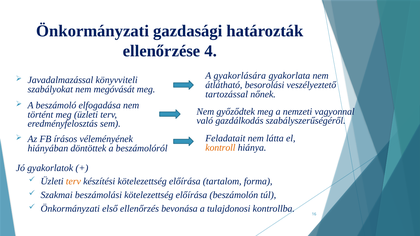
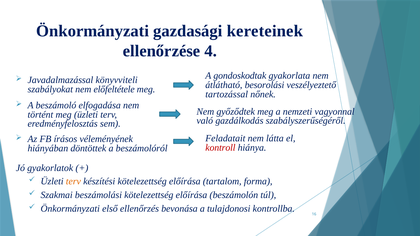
határozták: határozták -> kereteinek (265, 31)
gyakorlására: gyakorlására -> gondoskodtak (240, 76)
megóvását: megóvását -> előfeltétele (114, 89)
kontroll colour: orange -> red (220, 148)
